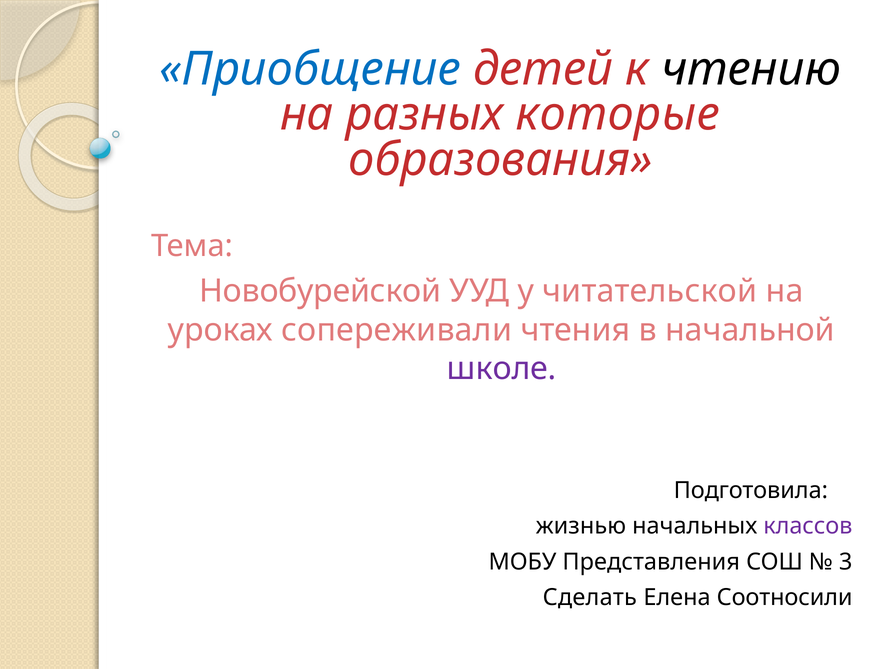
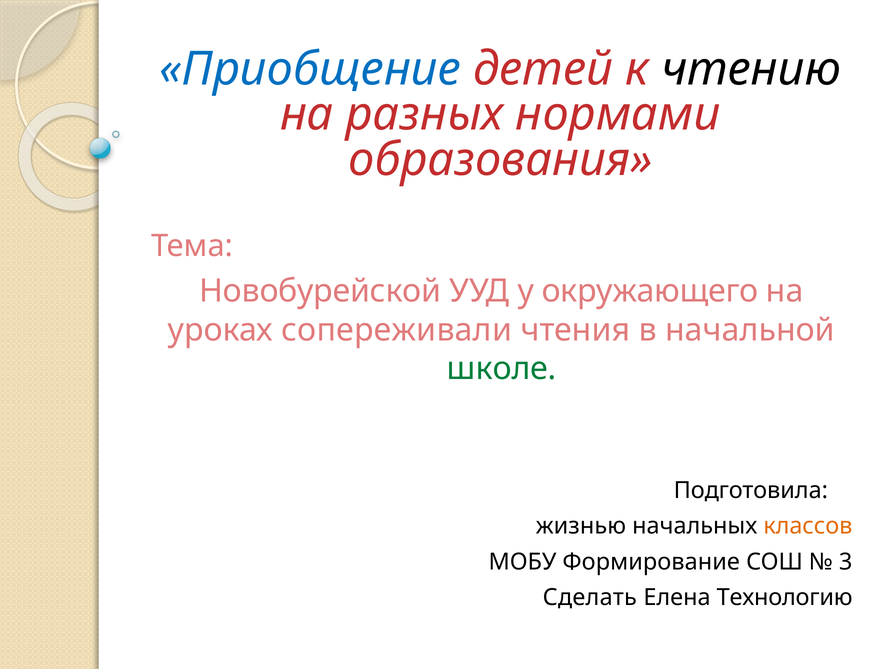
которые: которые -> нормами (618, 114)
читательской: читательской -> окружающего (650, 291)
школе colour: purple -> green (502, 368)
классов colour: purple -> orange (808, 526)
Представления: Представления -> Формирование (651, 561)
Соотносили: Соотносили -> Технологию (785, 597)
